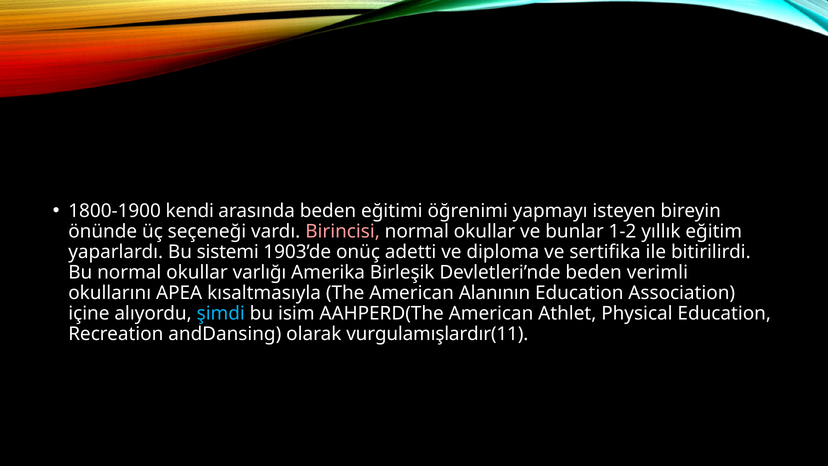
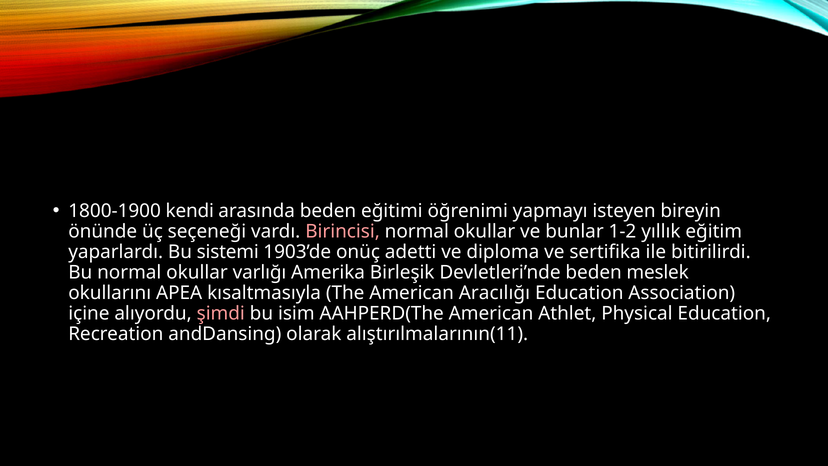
verimli: verimli -> meslek (658, 272)
Alanının: Alanının -> Aracılığı (494, 293)
şimdi colour: light blue -> pink (221, 313)
vurgulamışlardır(11: vurgulamışlardır(11 -> alıştırılmalarının(11 (437, 334)
